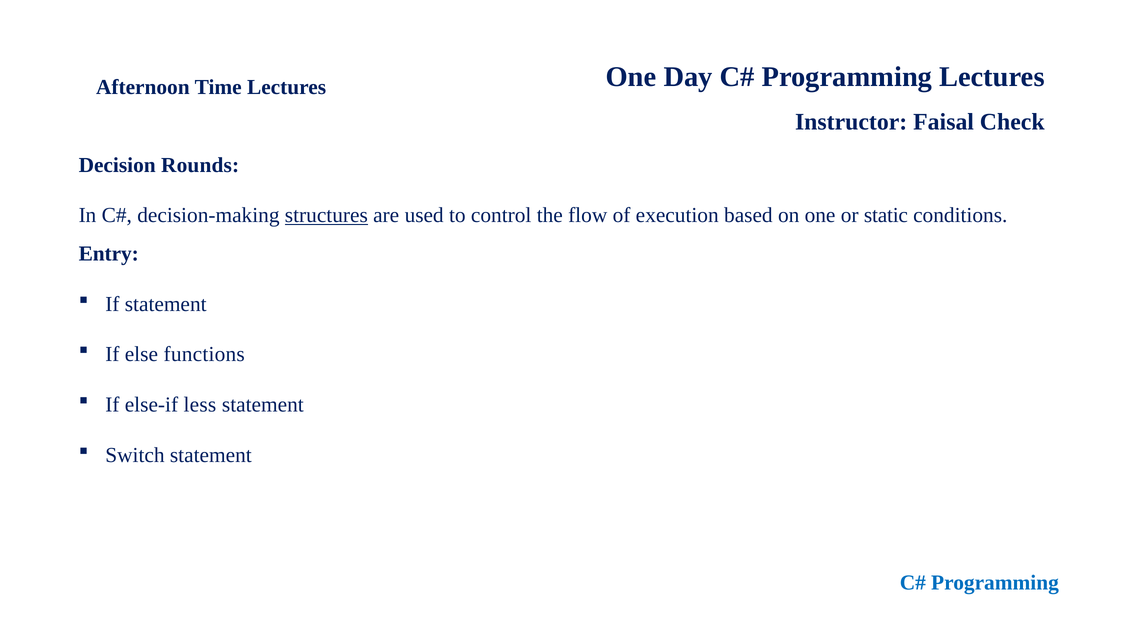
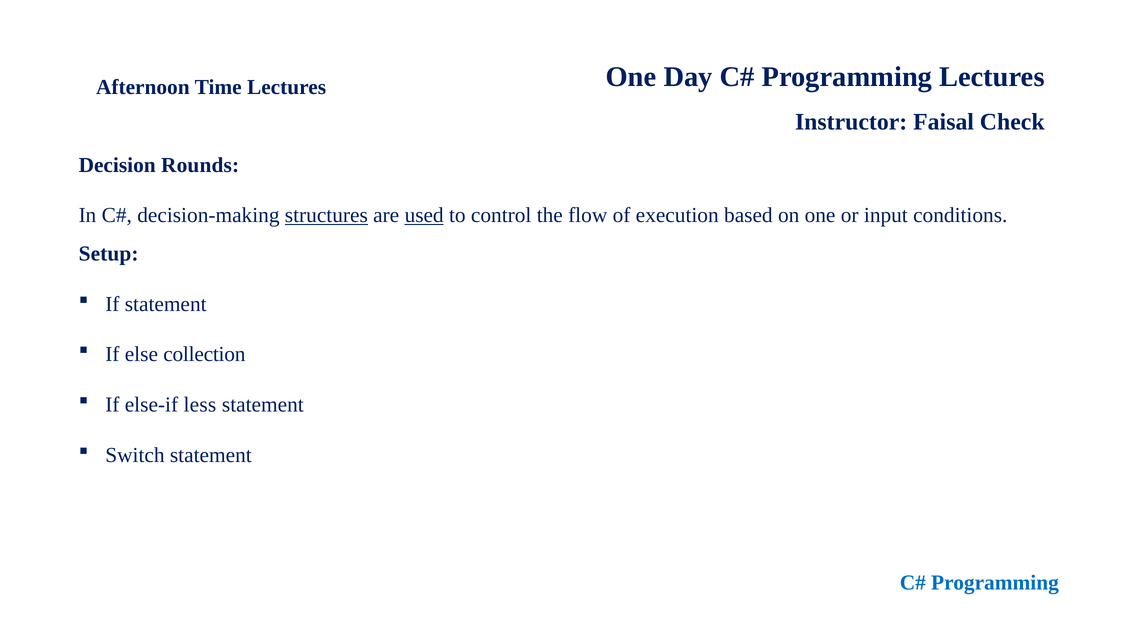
used underline: none -> present (424, 215)
static: static -> input (886, 215)
Entry: Entry -> Setup (109, 254)
functions: functions -> collection (204, 355)
